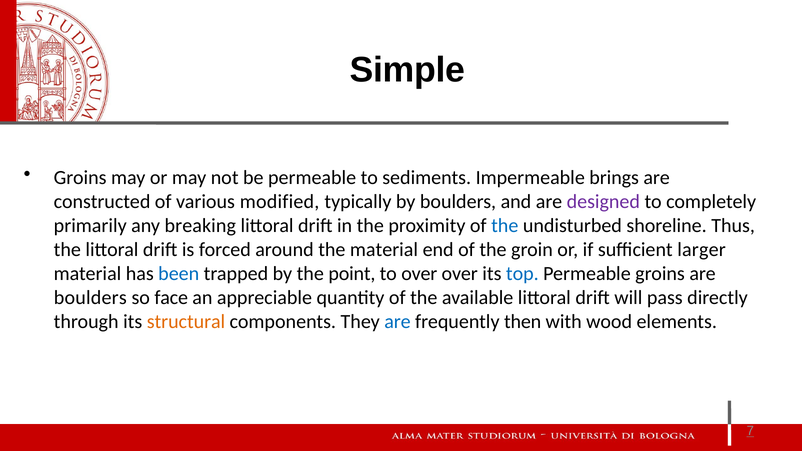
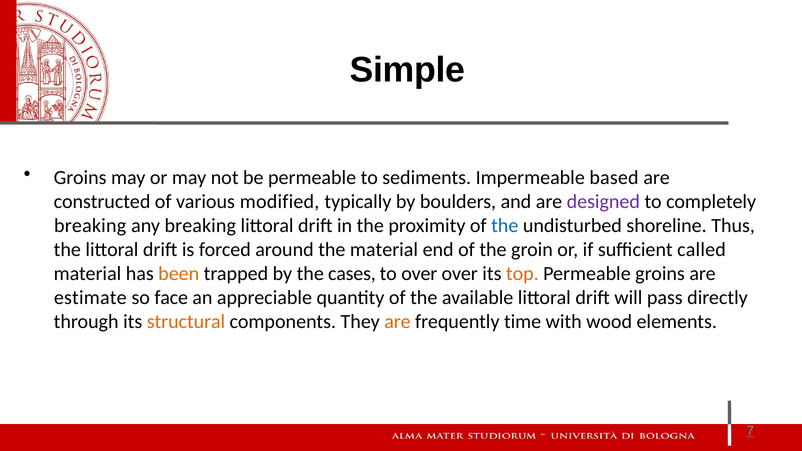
brings: brings -> based (614, 178)
primarily: primarily -> breaking (90, 226)
larger: larger -> called (702, 250)
been colour: blue -> orange (179, 274)
point: point -> cases (352, 274)
top colour: blue -> orange (522, 274)
boulders: boulders -> estimate (90, 298)
are colour: blue -> orange (397, 322)
then: then -> time (523, 322)
